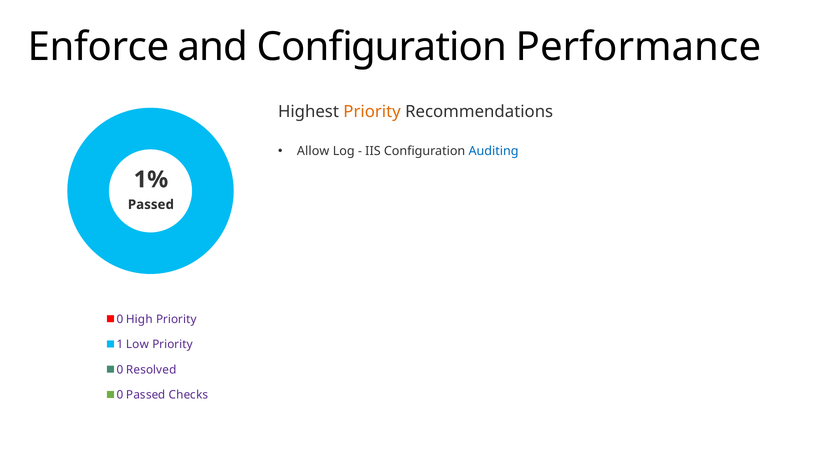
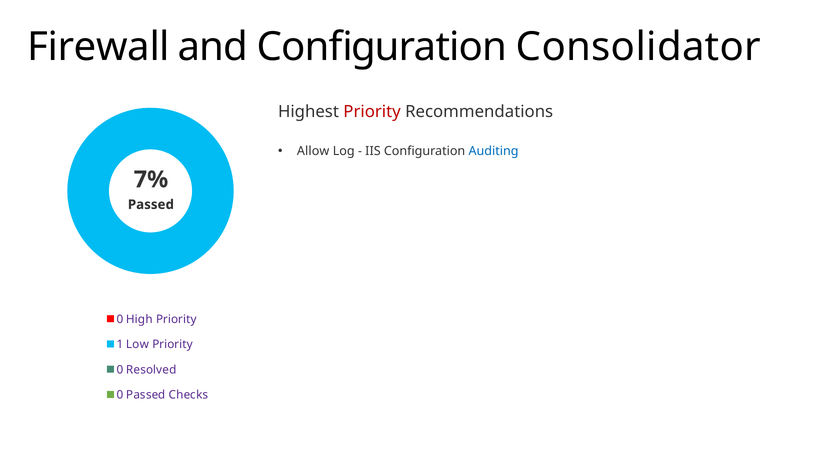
Enforce: Enforce -> Firewall (99, 47)
Performance: Performance -> Consolidator (638, 47)
Priority colour: orange -> red (372, 112)
1%: 1% -> 7% (151, 180)
